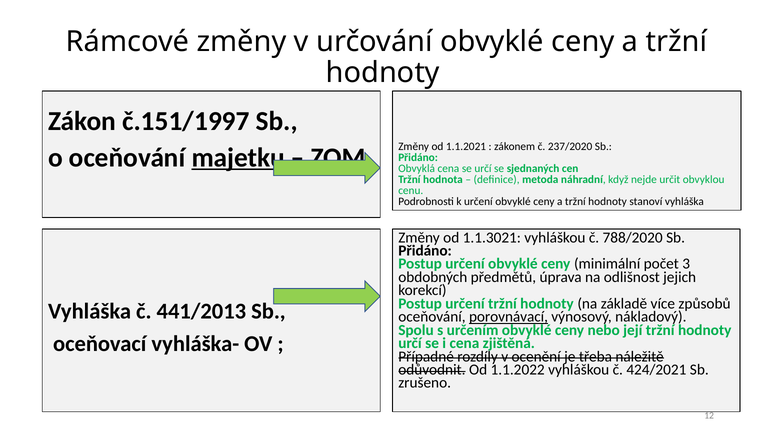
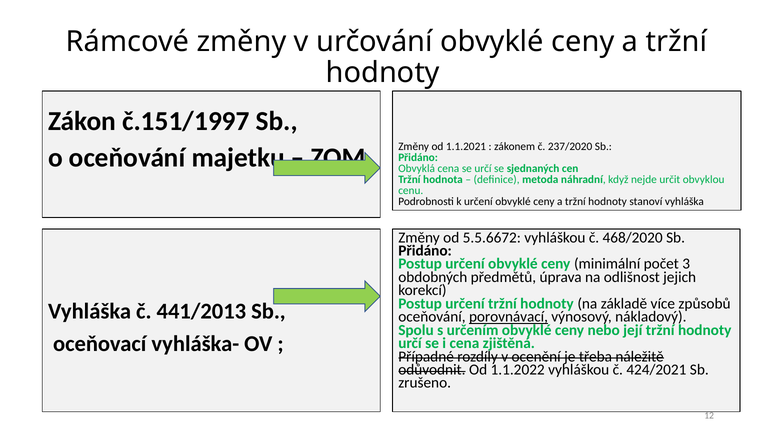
majetku underline: present -> none (238, 157)
1.1.3021: 1.1.3021 -> 5.5.6672 (492, 237)
788/2020: 788/2020 -> 468/2020 (633, 237)
